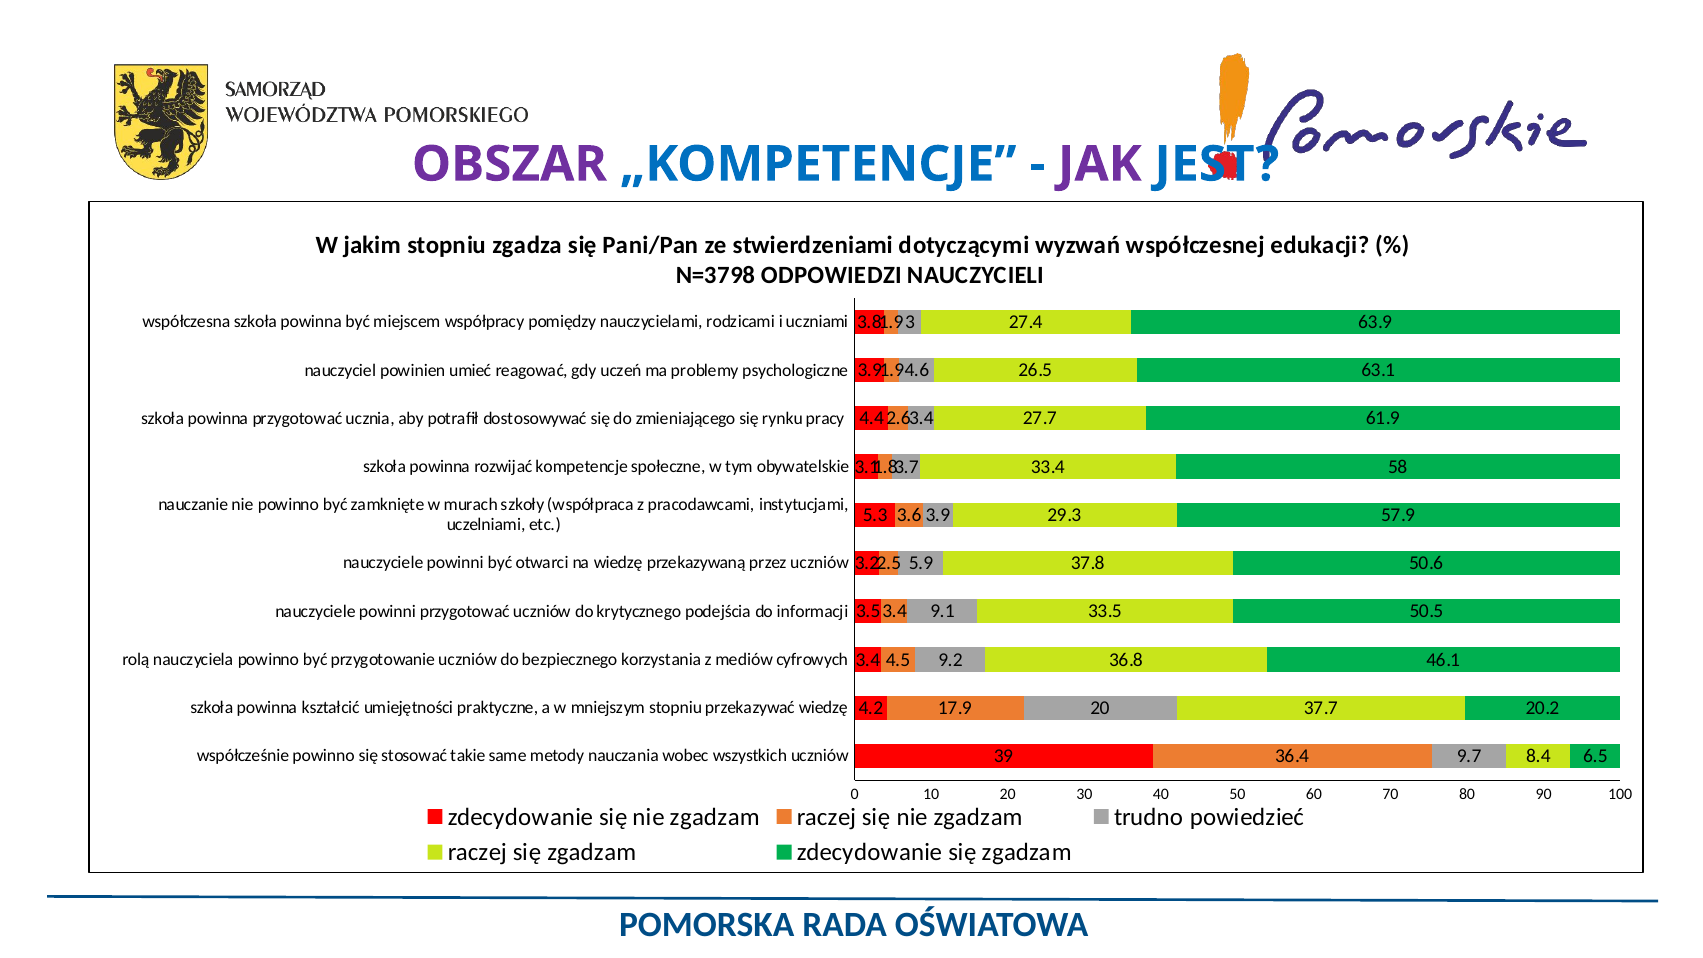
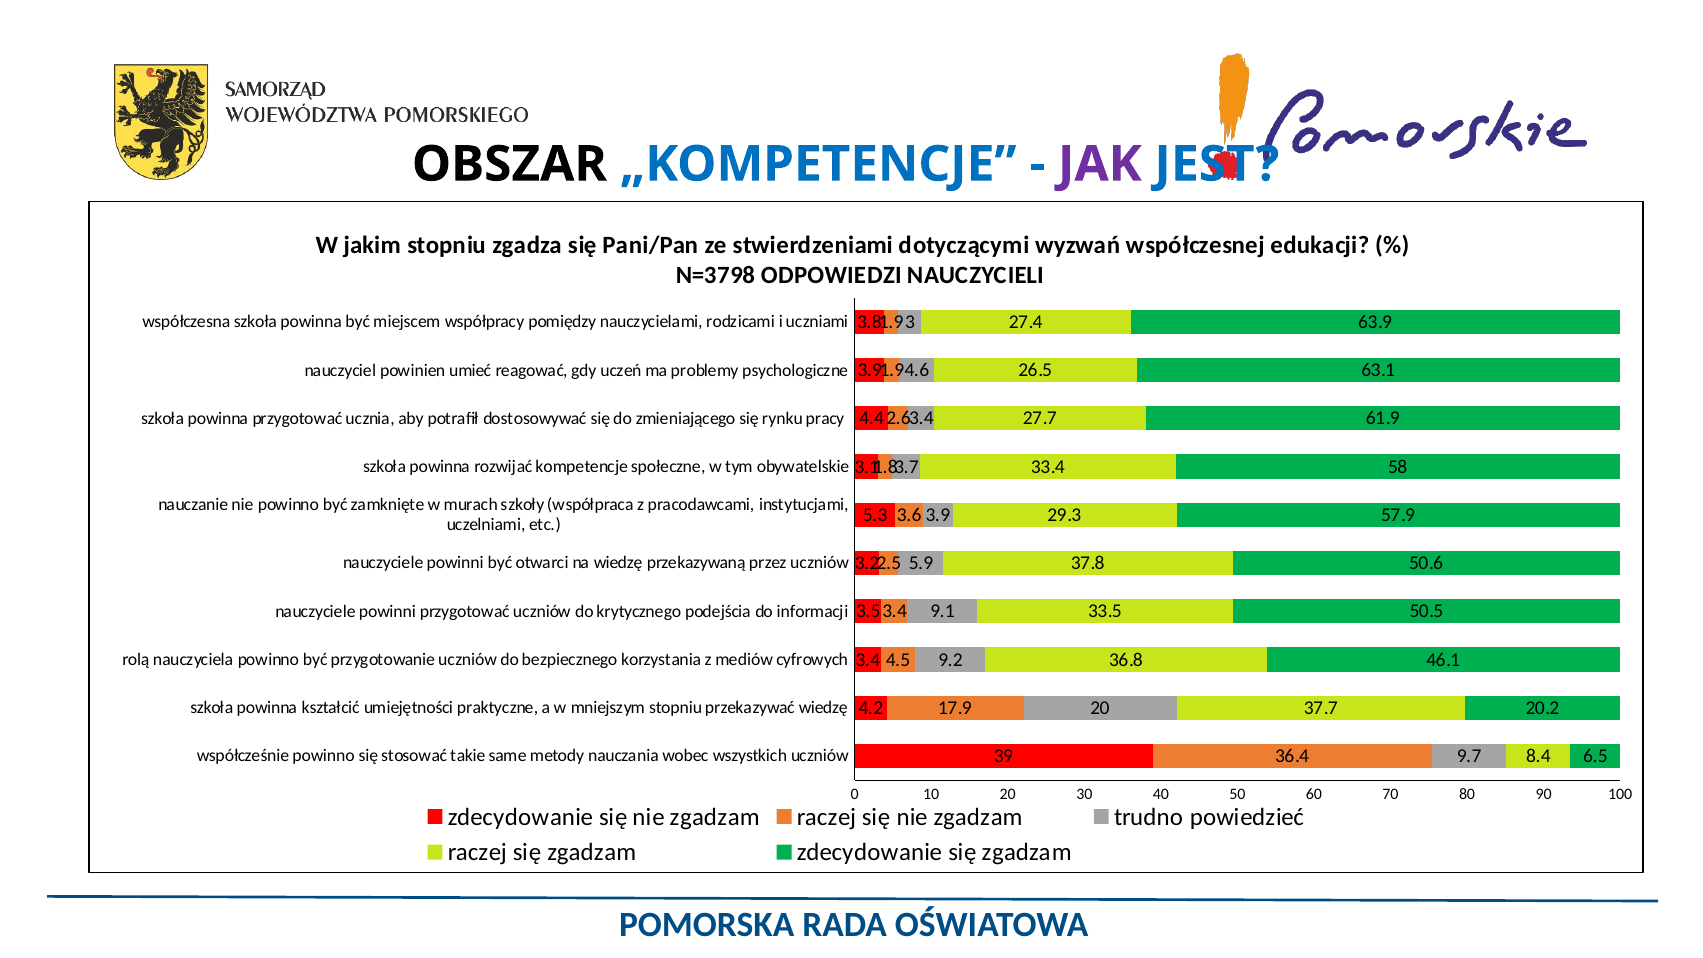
OBSZAR colour: purple -> black (509, 164)
